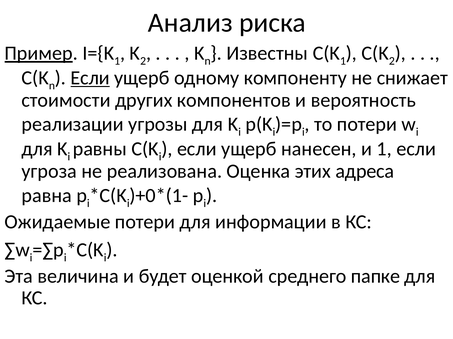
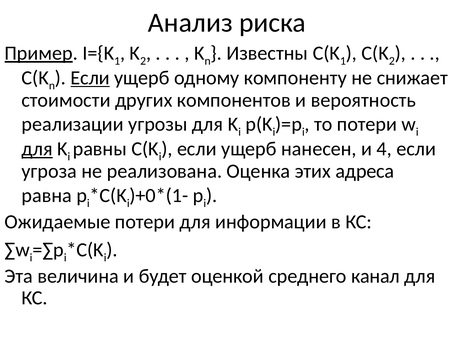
для underline: none -> present (37, 149)
и 1: 1 -> 4 (384, 149)
папке: папке -> канал (376, 277)
